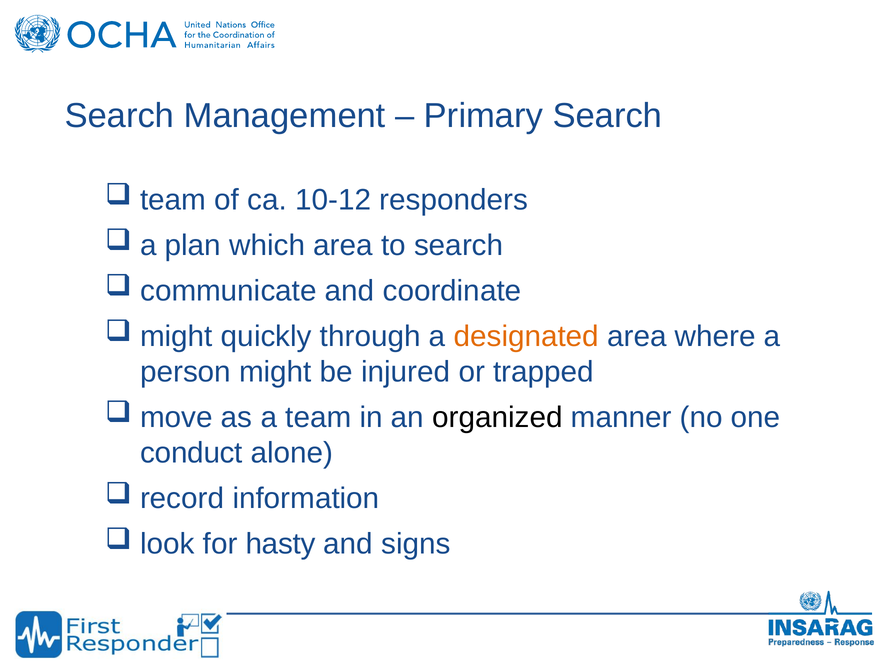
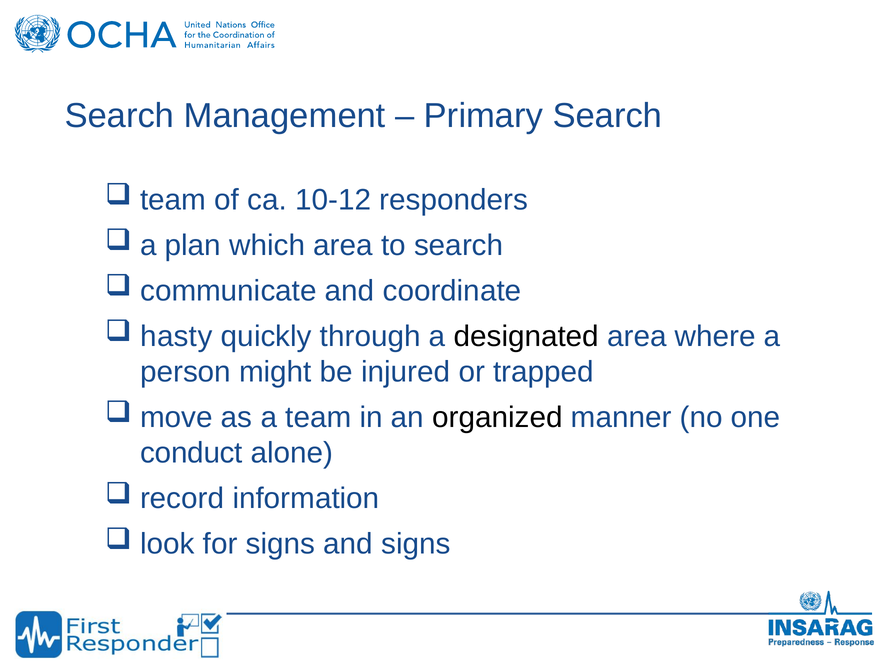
might: might -> hasty (176, 336)
designated colour: orange -> black (526, 336)
for hasty: hasty -> signs (280, 544)
